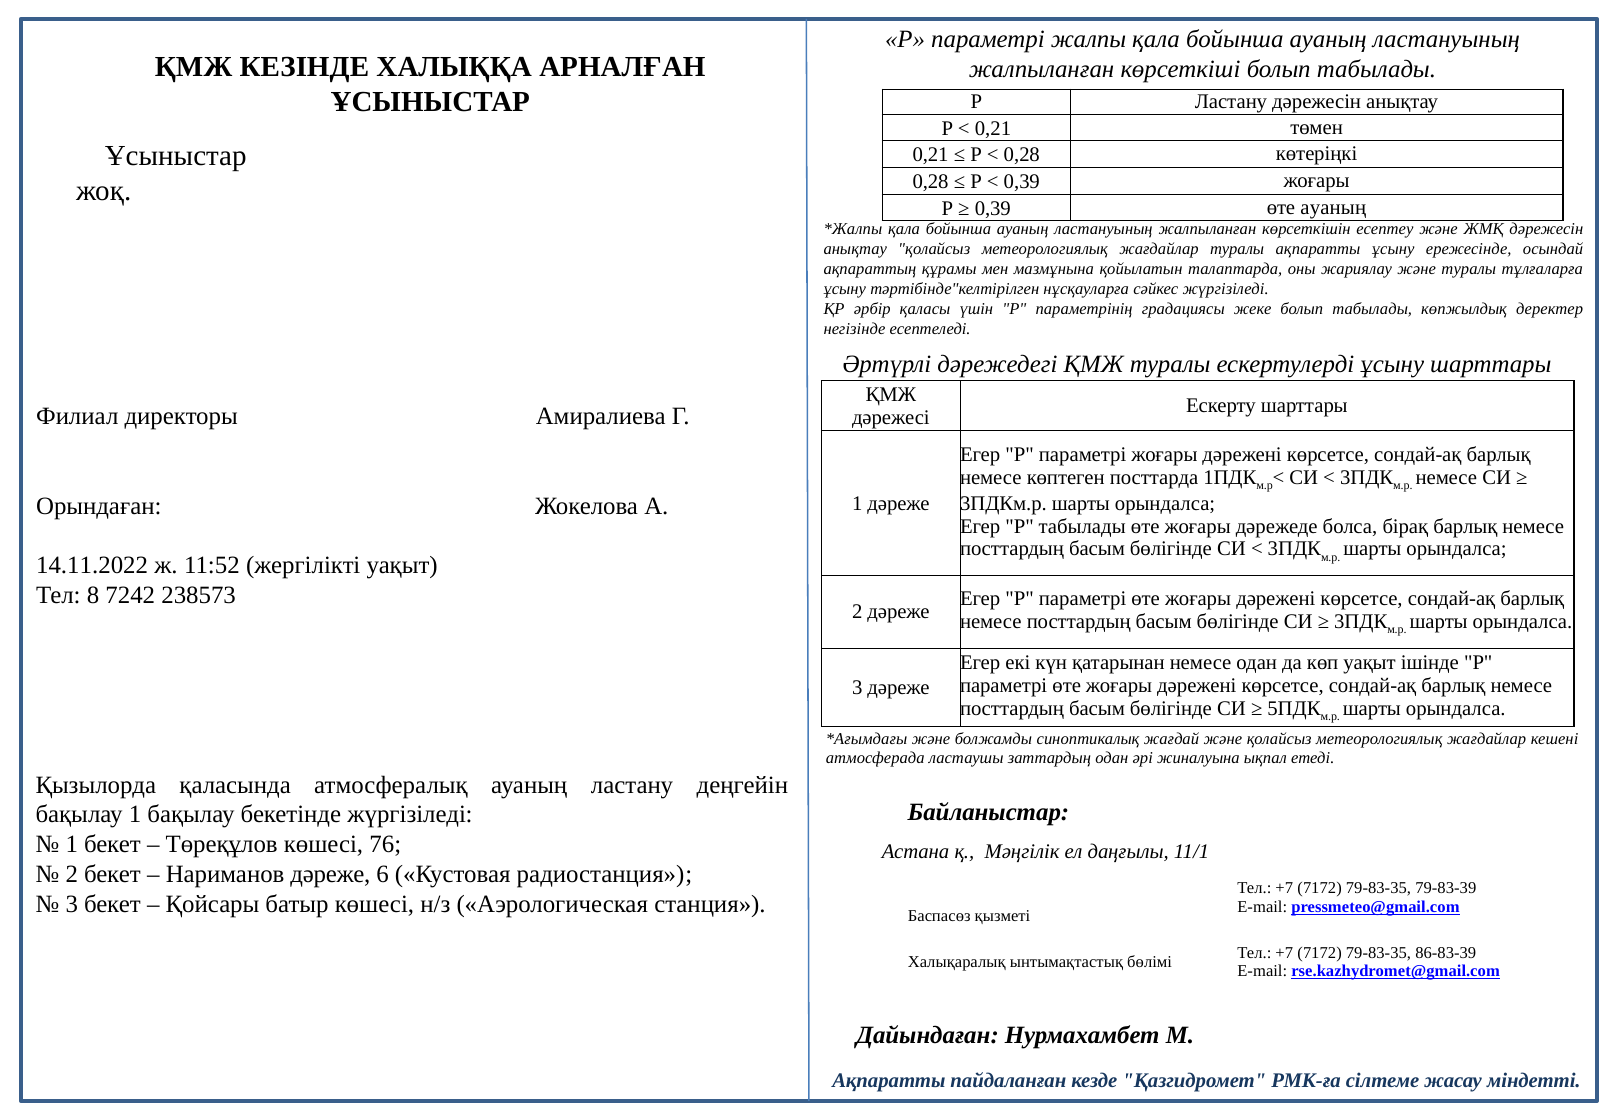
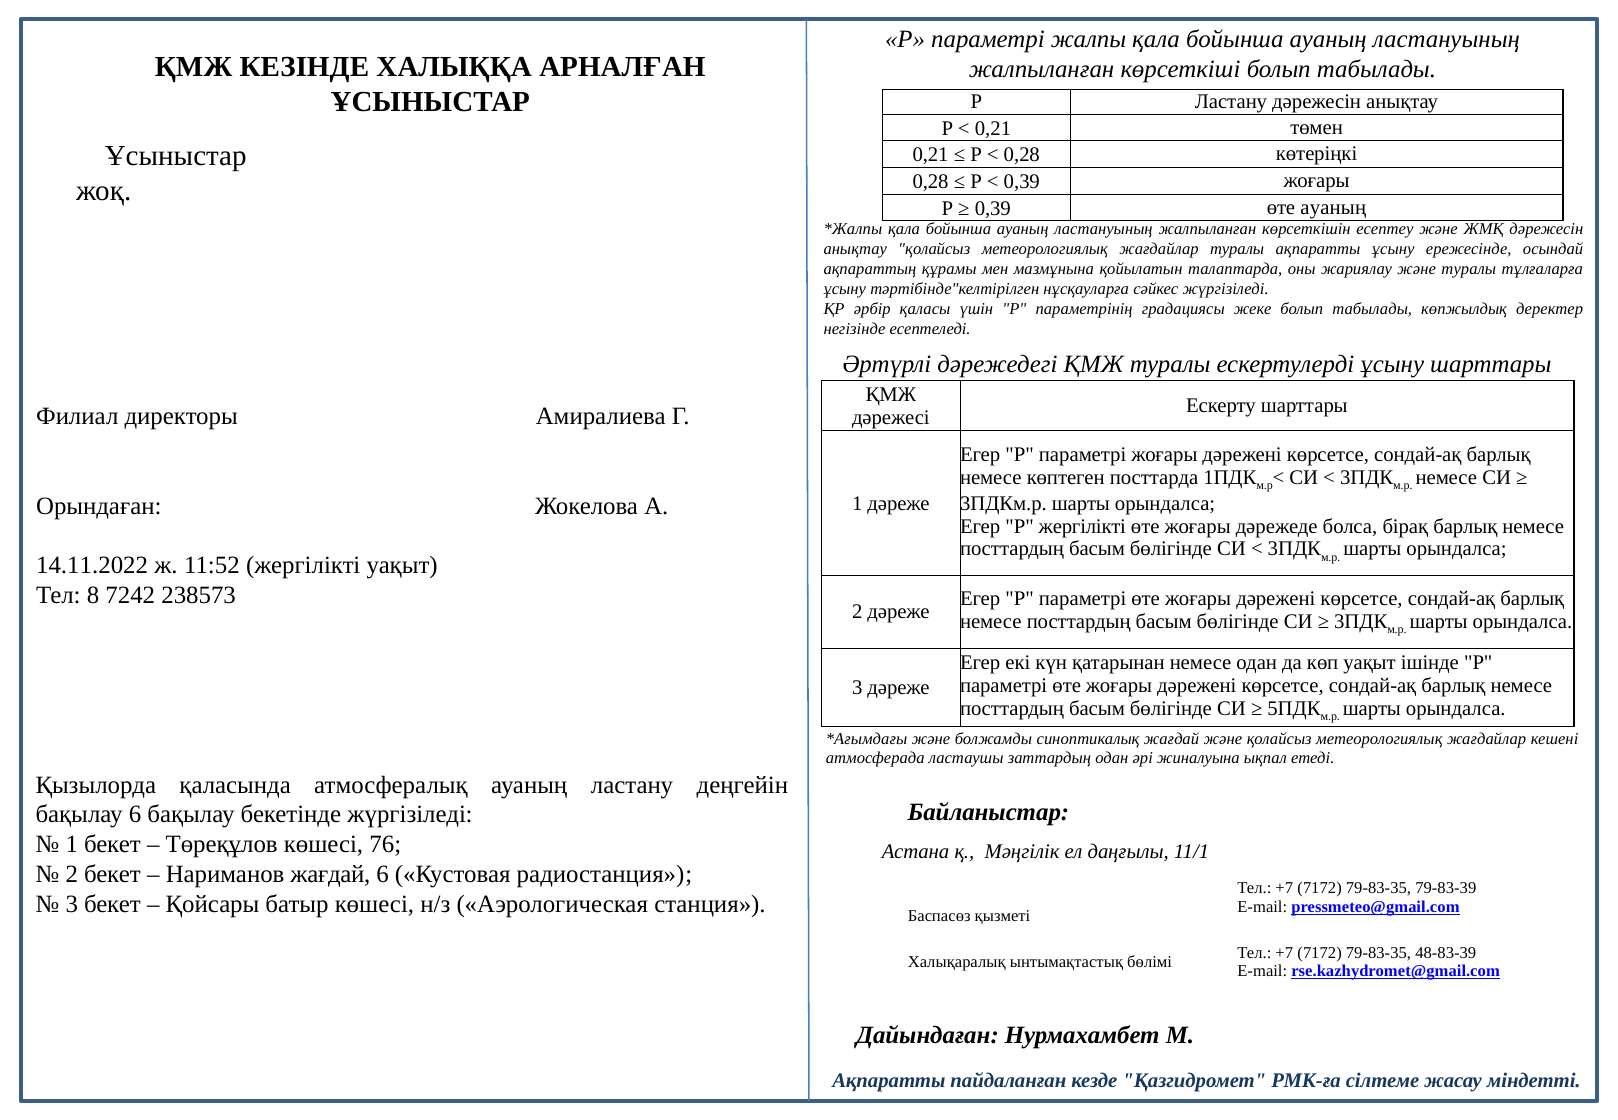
P табылады: табылады -> жергілікті (1082, 526)
бақылау 1: 1 -> 6 (135, 815)
Нариманов дәреже: дәреже -> жағдай (330, 875)
86-83-39: 86-83-39 -> 48-83-39 (1446, 953)
